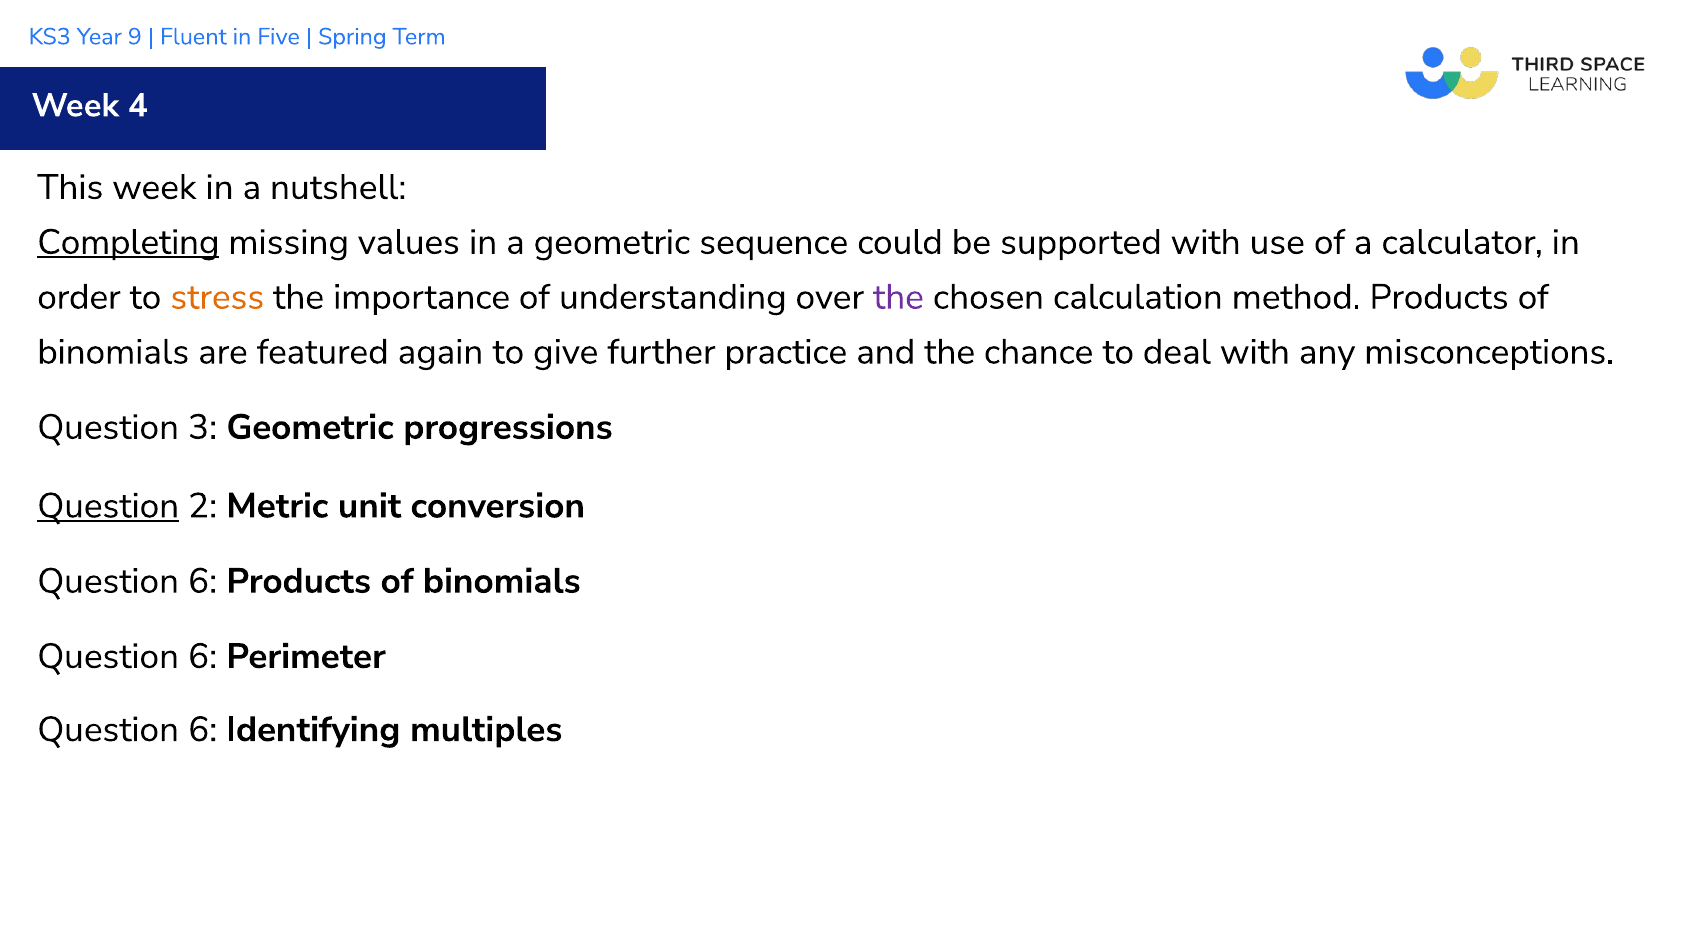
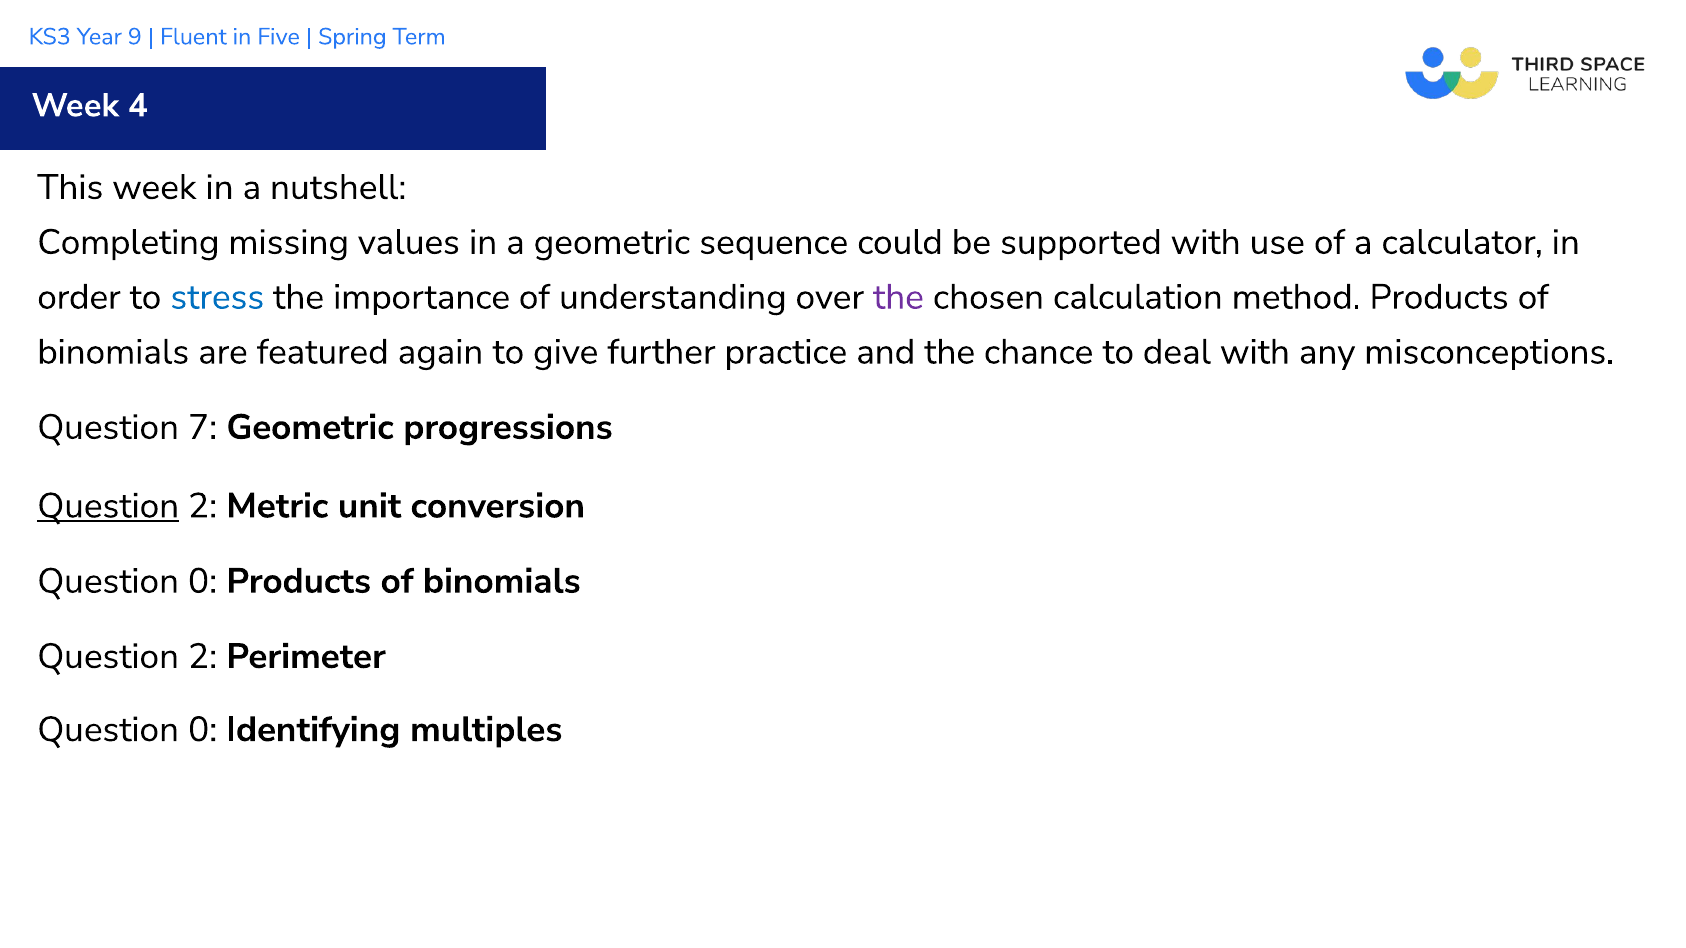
Completing underline: present -> none (128, 242)
stress colour: orange -> blue (217, 297)
3: 3 -> 7 (203, 427)
6: 6 -> 0 (203, 581)
6: 6 -> 2 (203, 657)
6: 6 -> 0 (203, 730)
